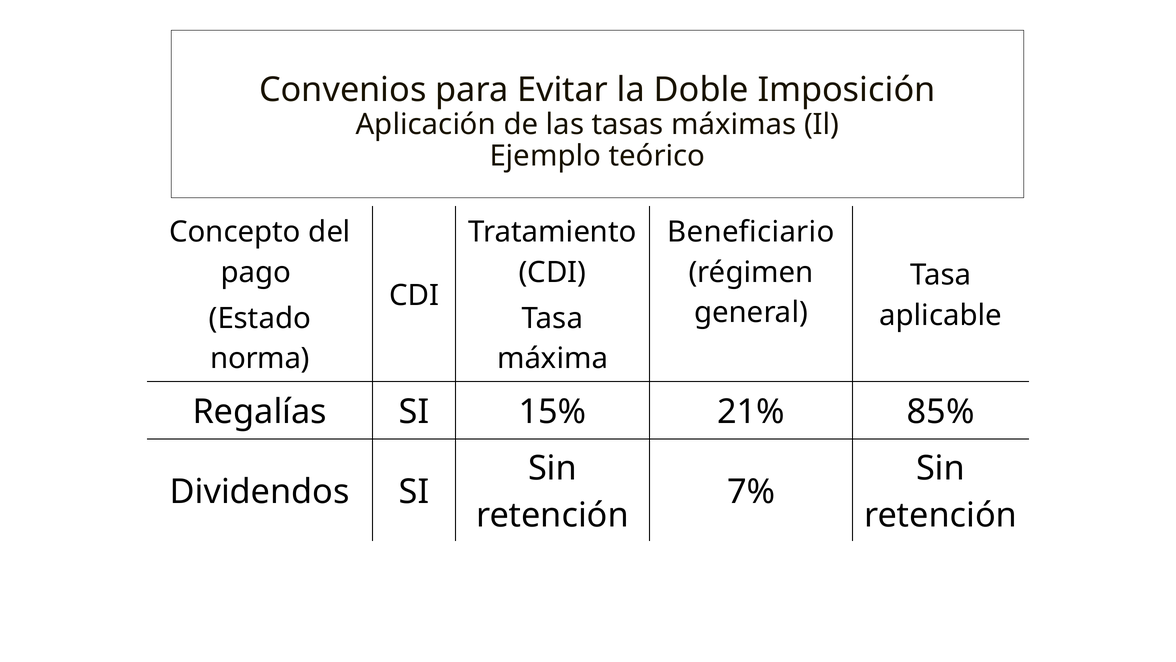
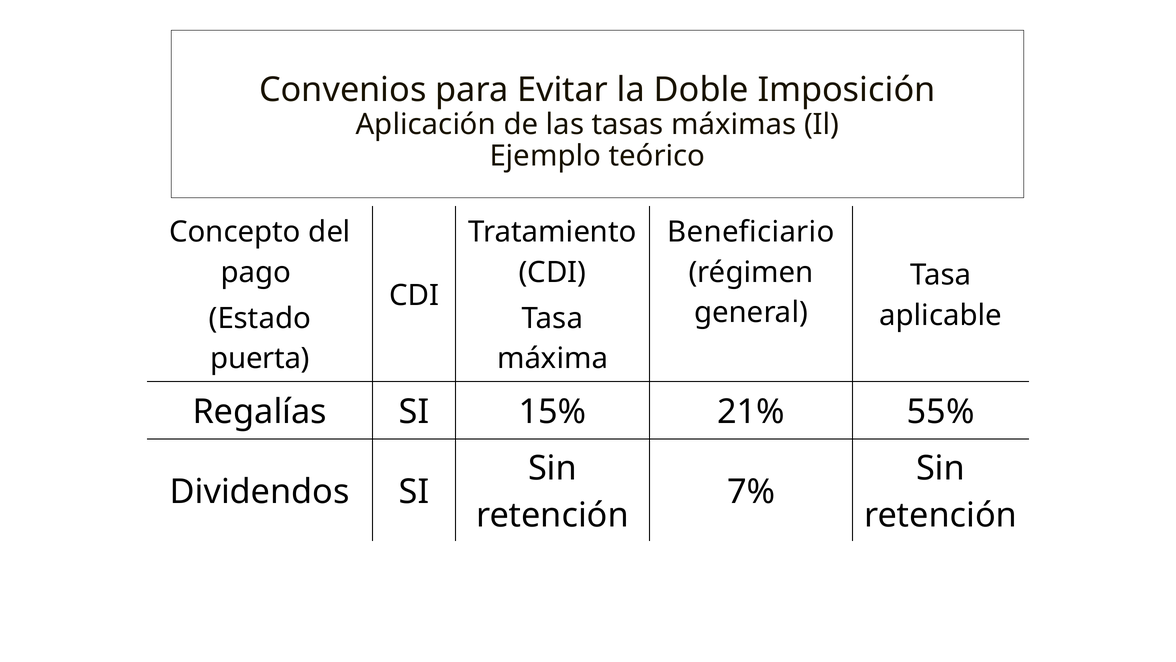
norma: norma -> puerta (260, 358)
85%: 85% -> 55% (941, 412)
